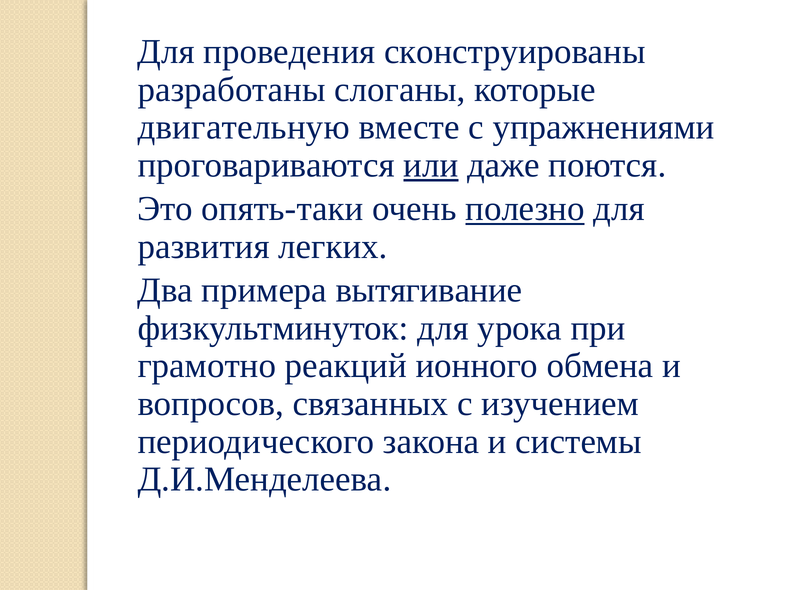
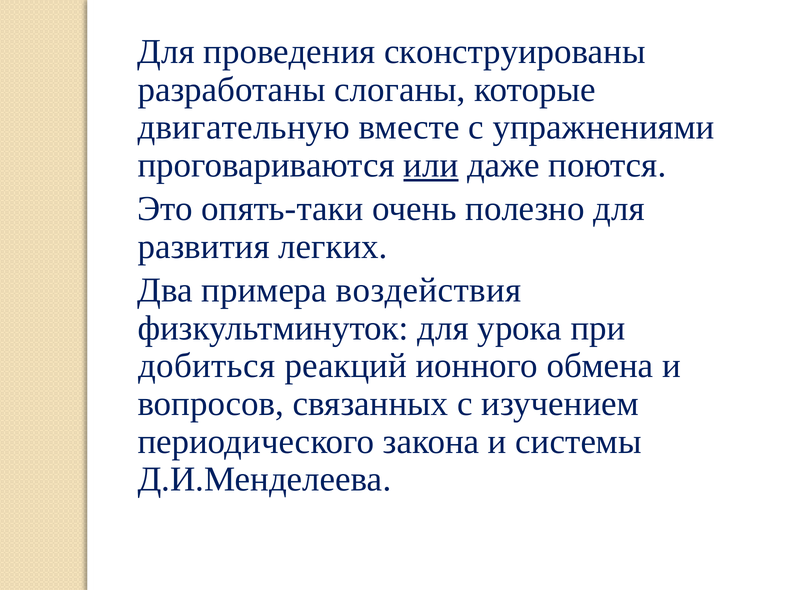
полезно underline: present -> none (525, 209)
вытягивание: вытягивание -> воздействия (429, 290)
грамотно: грамотно -> добиться (207, 366)
